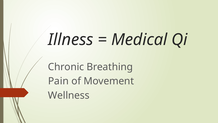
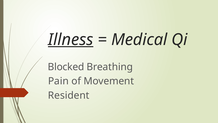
Illness underline: none -> present (71, 40)
Chronic: Chronic -> Blocked (66, 67)
Wellness: Wellness -> Resident (69, 95)
